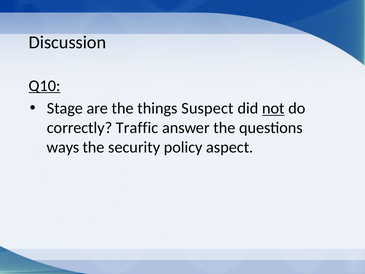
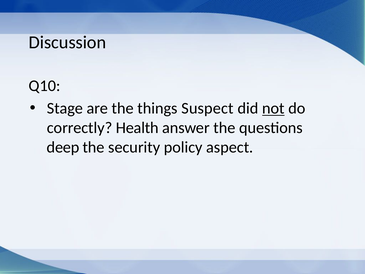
Q10 underline: present -> none (45, 86)
Traffic: Traffic -> Health (137, 128)
ways: ways -> deep (63, 147)
